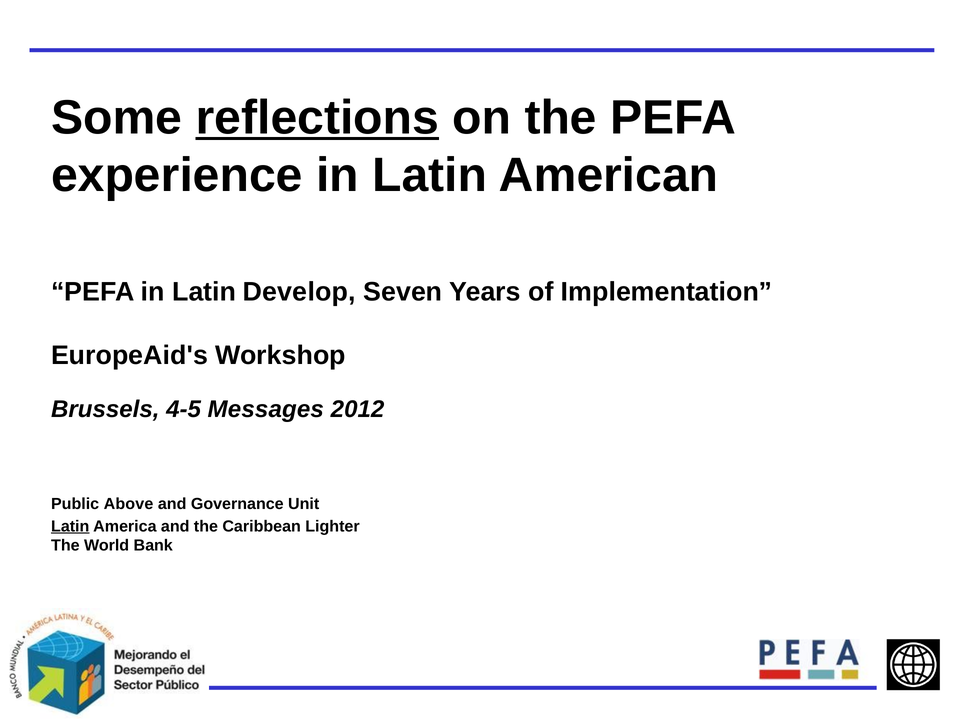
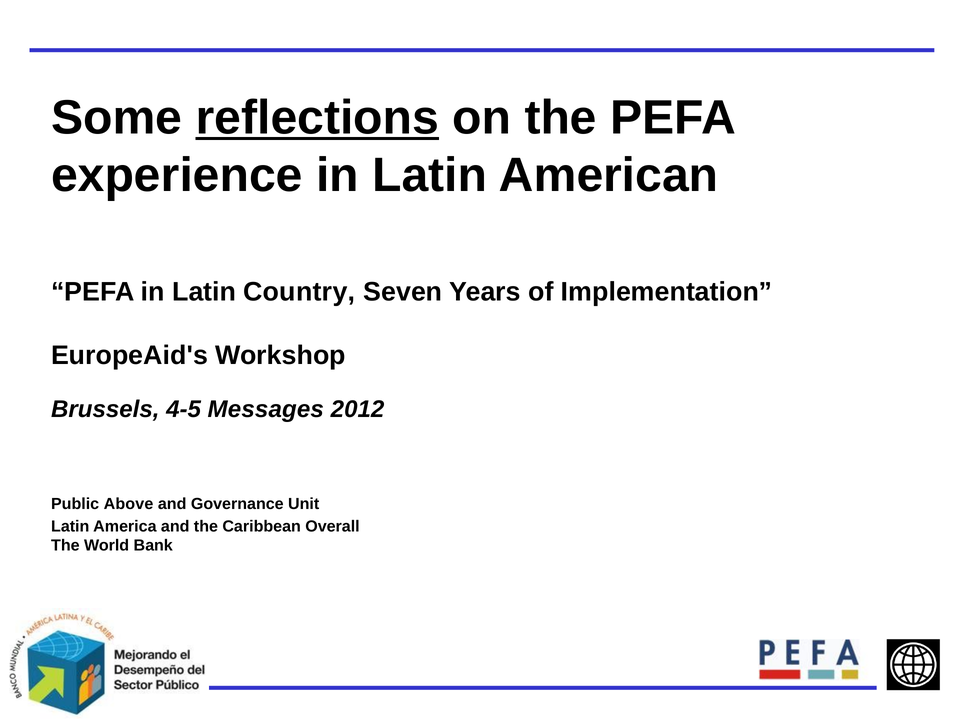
Develop: Develop -> Country (299, 292)
Latin underline: present -> none (70, 526)
Lighter: Lighter -> Overall (332, 526)
